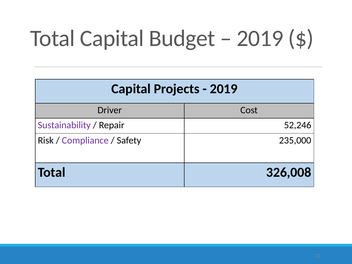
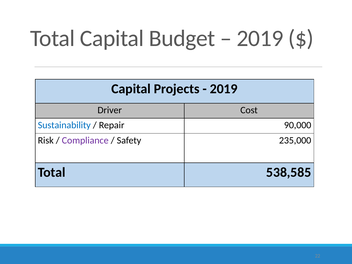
Sustainability colour: purple -> blue (64, 125)
52,246: 52,246 -> 90,000 (298, 125)
326,008: 326,008 -> 538,585 (289, 172)
